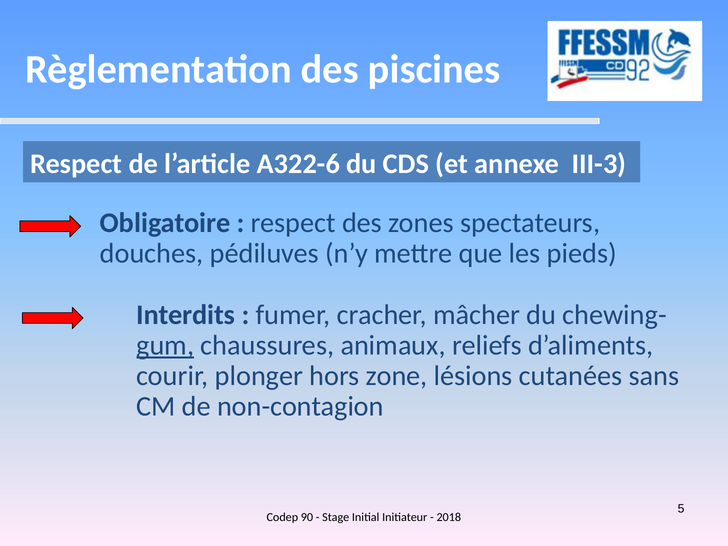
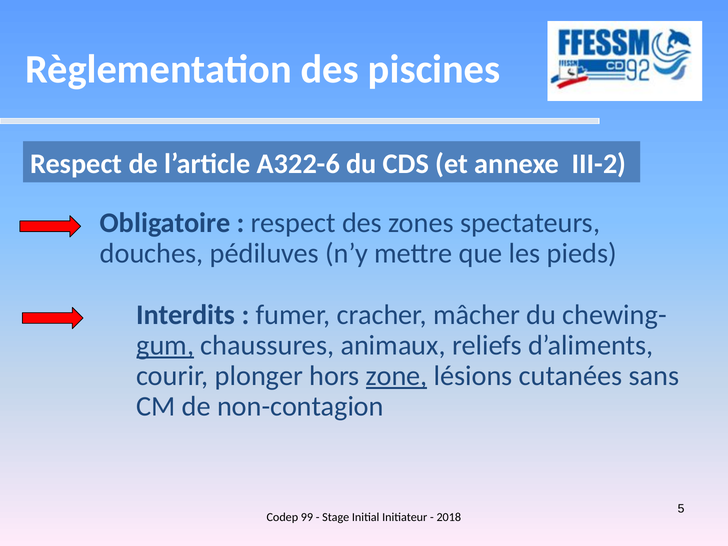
III-3: III-3 -> III-2 (599, 164)
zone underline: none -> present (397, 376)
90: 90 -> 99 (307, 517)
